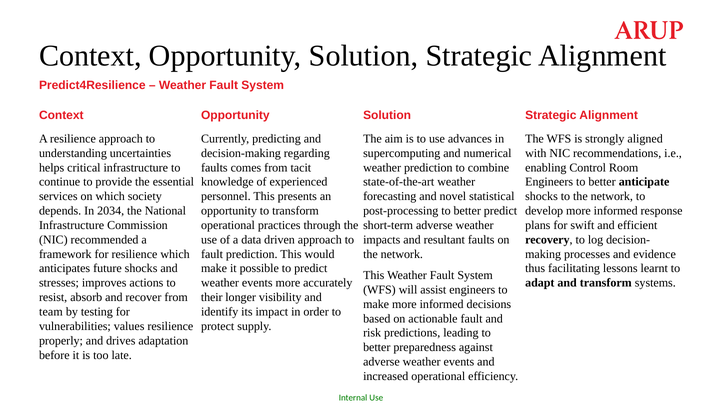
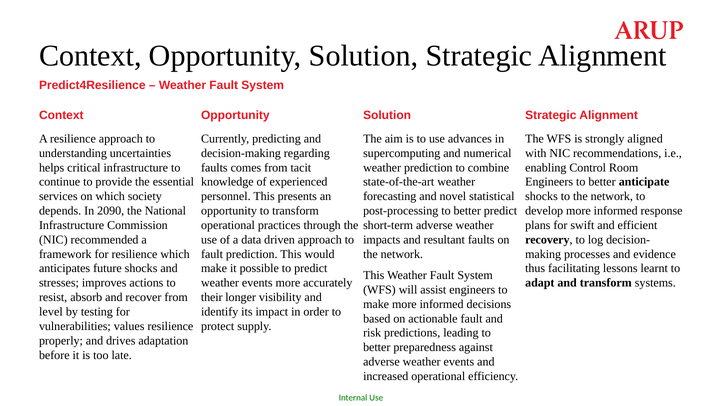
2034: 2034 -> 2090 (111, 211)
team: team -> level (51, 312)
